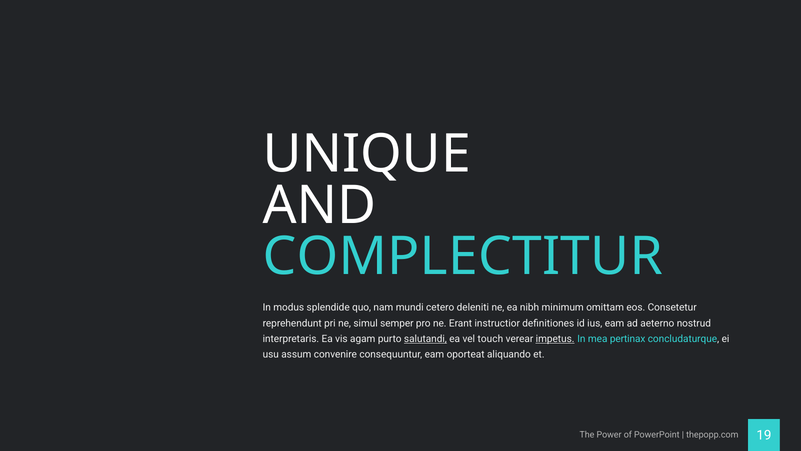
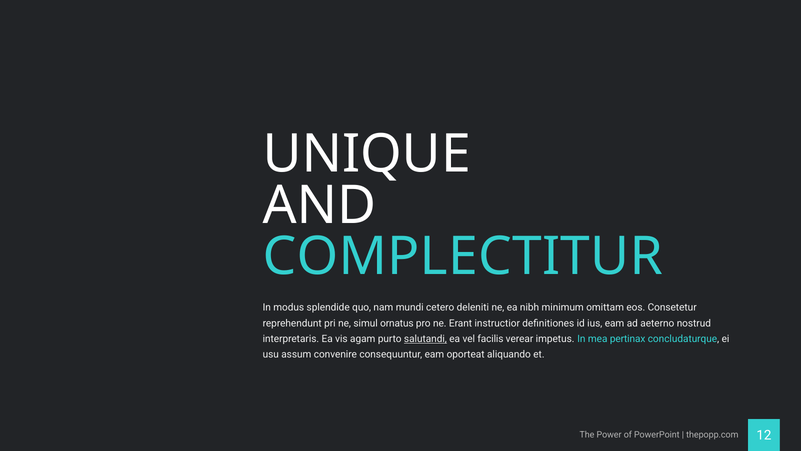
semper: semper -> ornatus (397, 323)
touch: touch -> facilis (490, 339)
impetus underline: present -> none (555, 339)
19: 19 -> 12 (764, 435)
